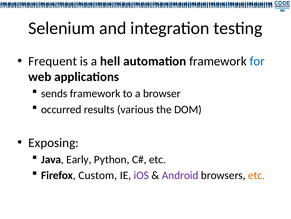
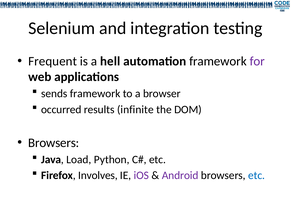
for colour: blue -> purple (257, 61)
various: various -> infinite (135, 109)
Exposing: Exposing -> Browsers (54, 142)
Early: Early -> Load (79, 159)
Custom: Custom -> Involves (98, 175)
etc colour: orange -> blue (257, 175)
